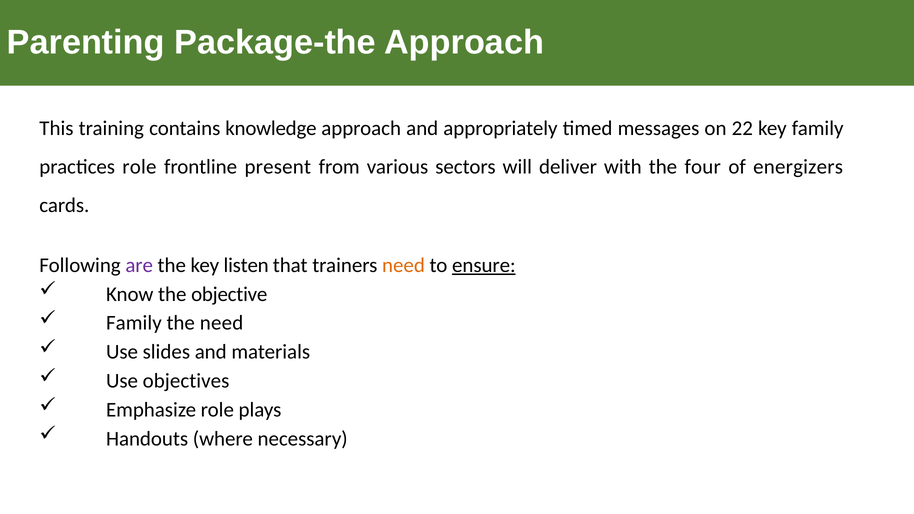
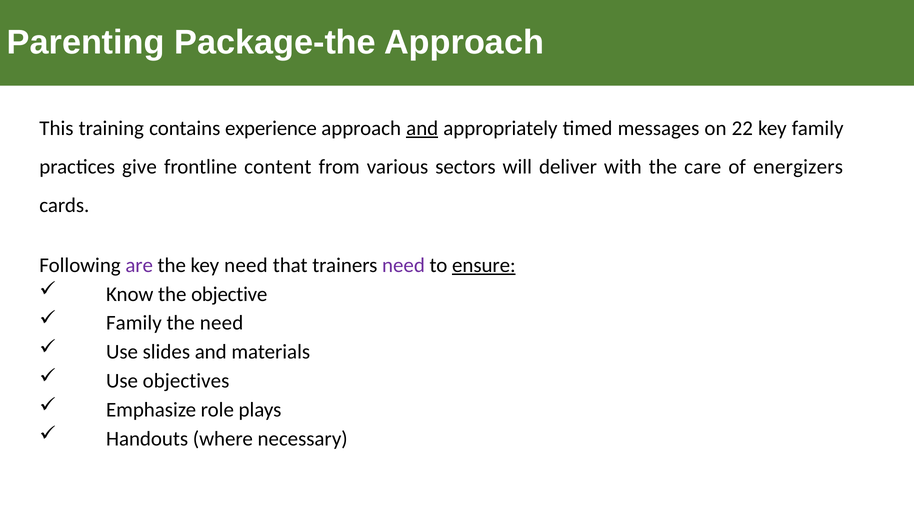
knowledge: knowledge -> experience (271, 128)
and underline: none -> present (422, 128)
practices role: role -> give (139, 167)
present: present -> content (278, 167)
four: four -> care (703, 167)
key listen: listen -> need (246, 265)
need colour: orange -> purple (404, 265)
